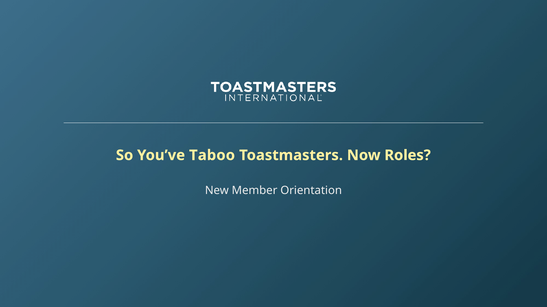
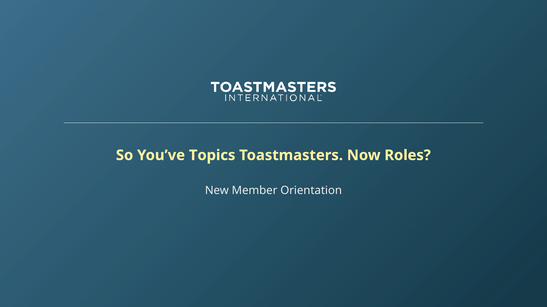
Taboo: Taboo -> Topics (212, 156)
